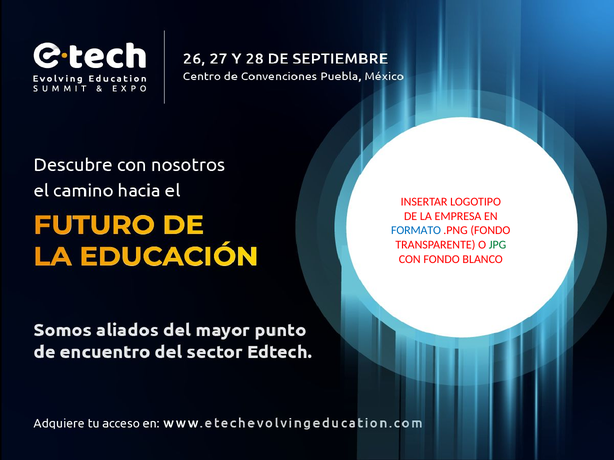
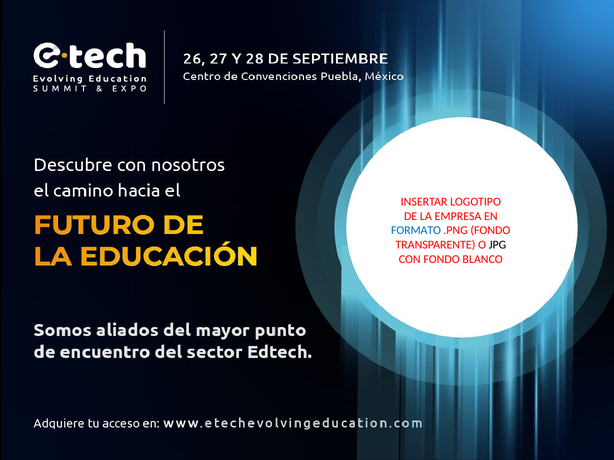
JPG colour: green -> black (498, 245)
